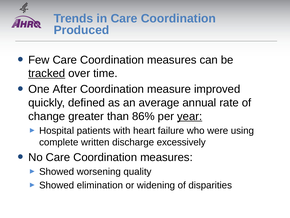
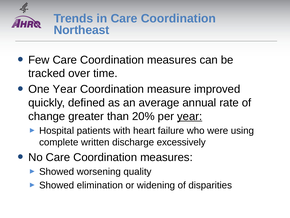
Produced: Produced -> Northeast (82, 30)
tracked underline: present -> none (47, 73)
One After: After -> Year (65, 89)
86%: 86% -> 20% (143, 116)
